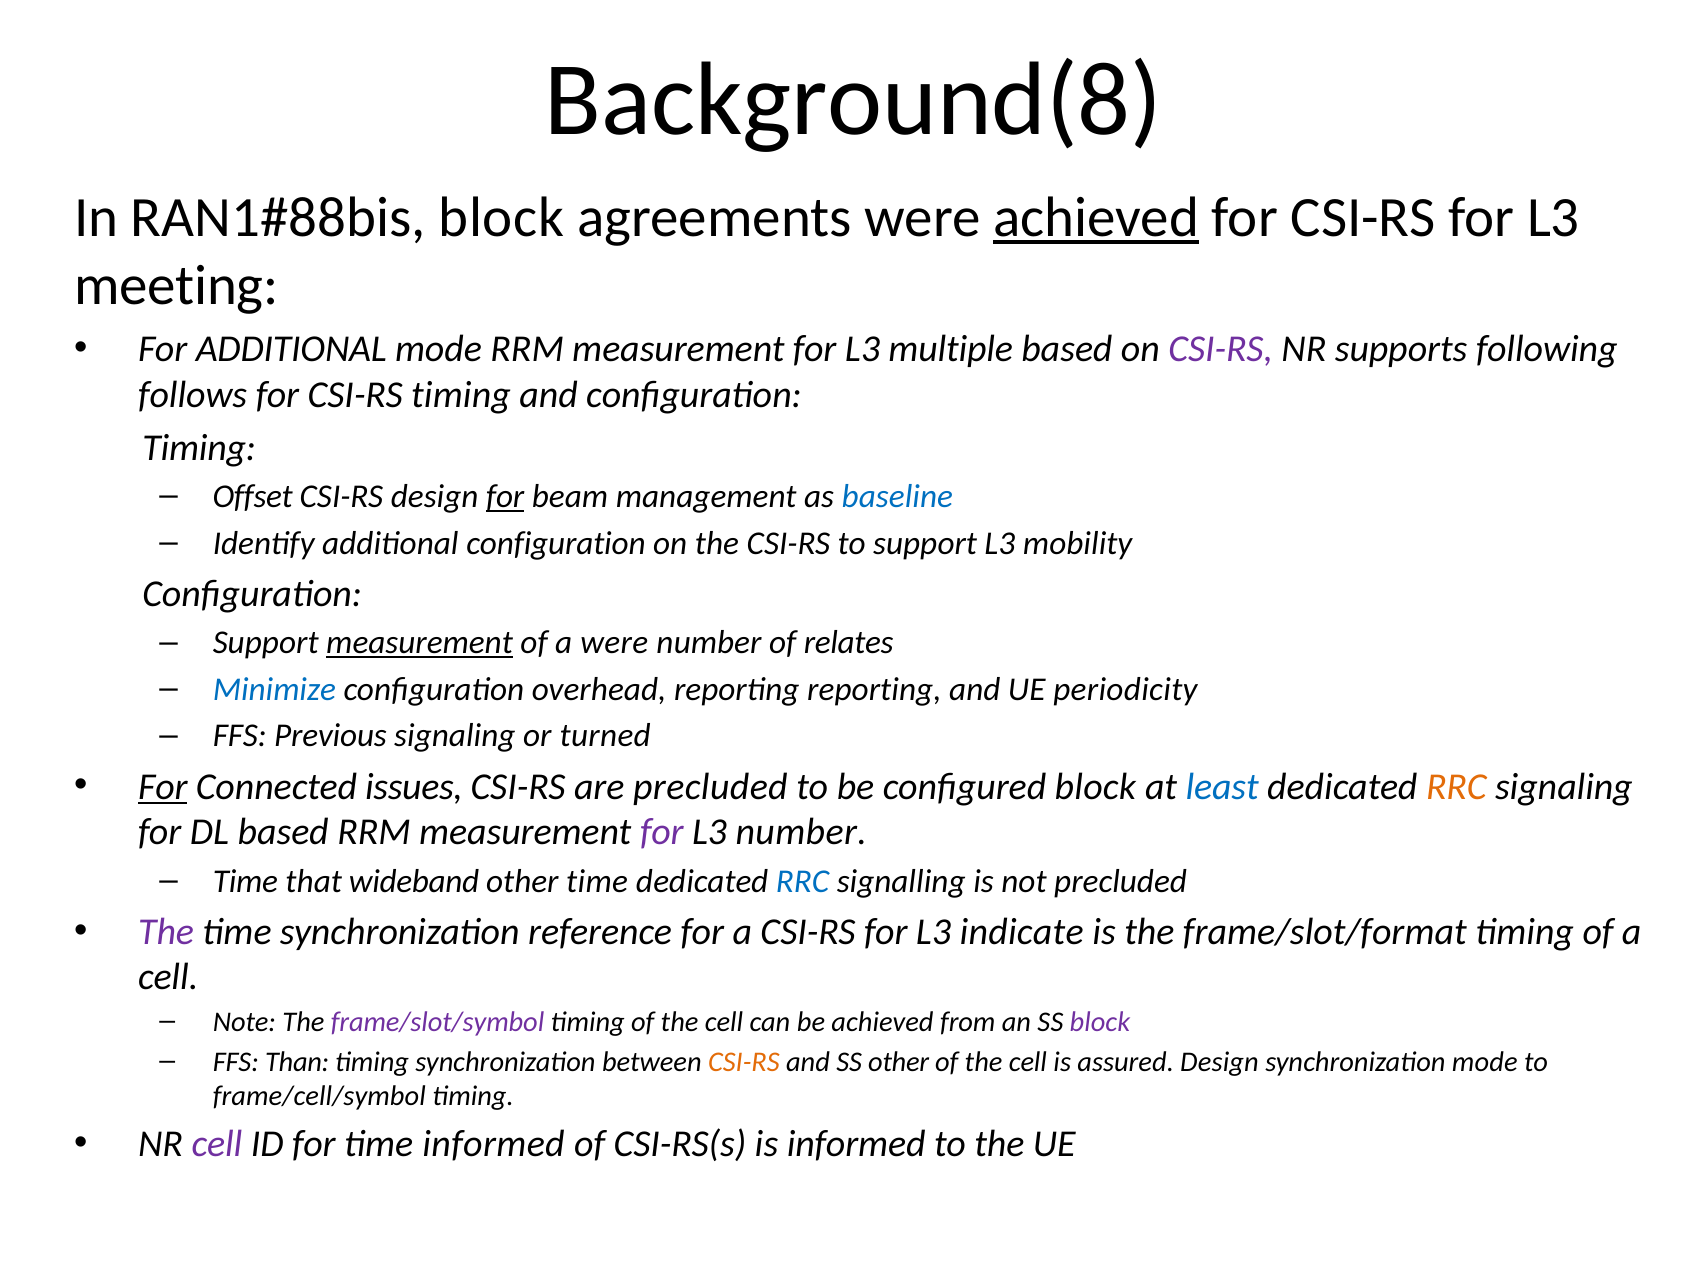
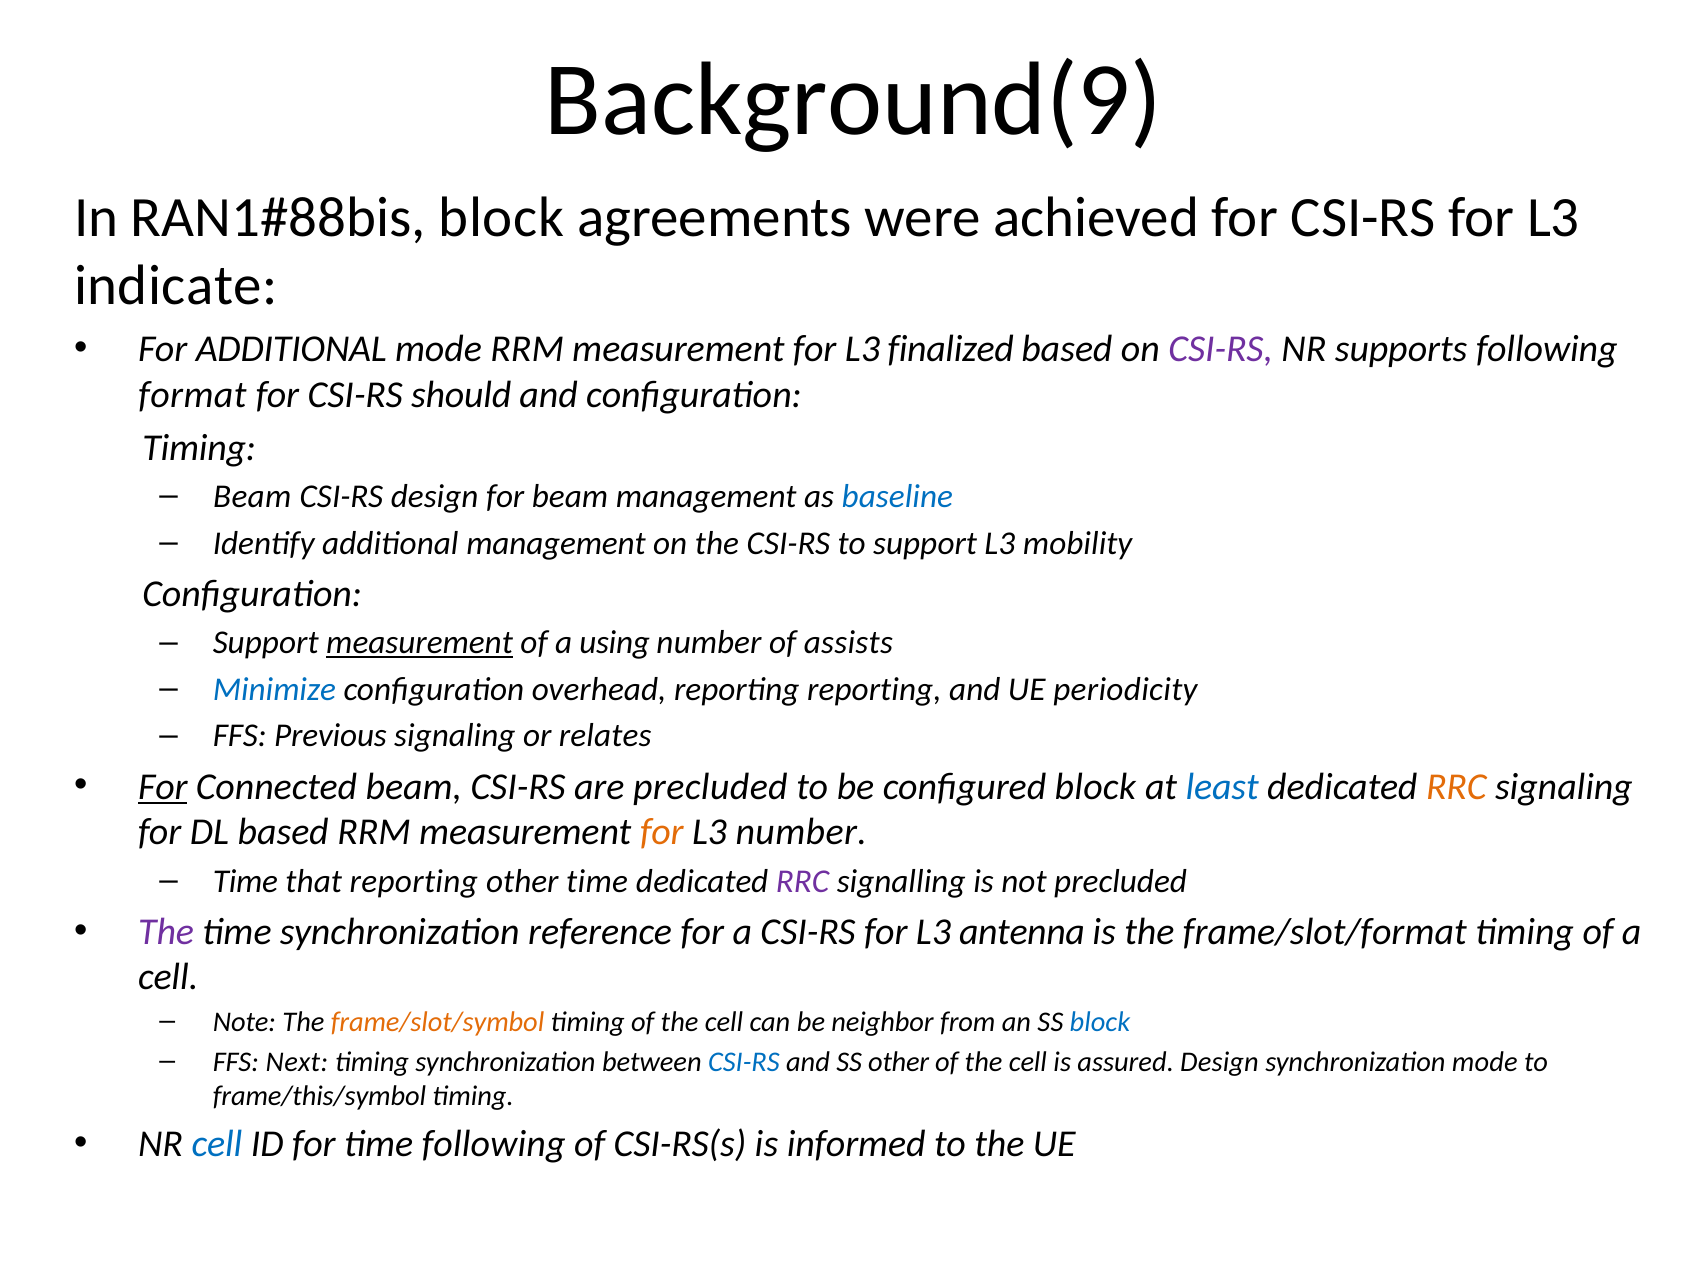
Background(8: Background(8 -> Background(9 (854, 100)
achieved underline: present -> none (1096, 217)
meeting: meeting -> indicate (176, 286)
multiple: multiple -> finalized (951, 349)
follows: follows -> format (192, 395)
CSI-RS timing: timing -> should (461, 395)
Offset: Offset -> Beam (252, 497)
for underline: present -> none (505, 497)
additional configuration: configuration -> management (556, 543)
a were: were -> using (615, 643)
relates: relates -> assists (848, 643)
turned: turned -> relates (605, 736)
Connected issues: issues -> beam (414, 787)
for colour: purple -> orange (662, 832)
that wideband: wideband -> reporting (414, 881)
RRC colour: blue -> purple (803, 881)
indicate: indicate -> antenna (1022, 932)
frame/slot/symbol colour: purple -> orange (438, 1022)
be achieved: achieved -> neighbor (883, 1022)
block colour: purple -> blue (1100, 1022)
Than: Than -> Next (297, 1062)
CSI-RS colour: orange -> blue (744, 1062)
frame/cell/symbol: frame/cell/symbol -> frame/this/symbol (319, 1096)
cell colour: purple -> blue (217, 1144)
time informed: informed -> following (494, 1144)
